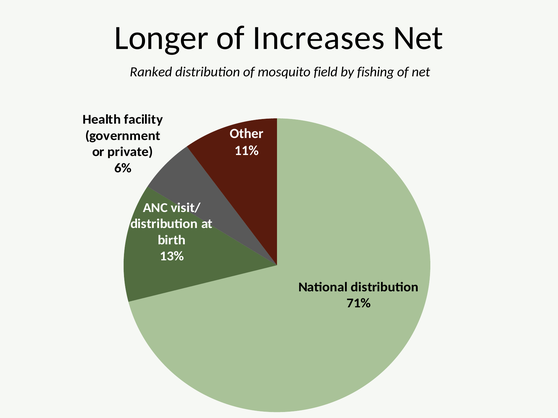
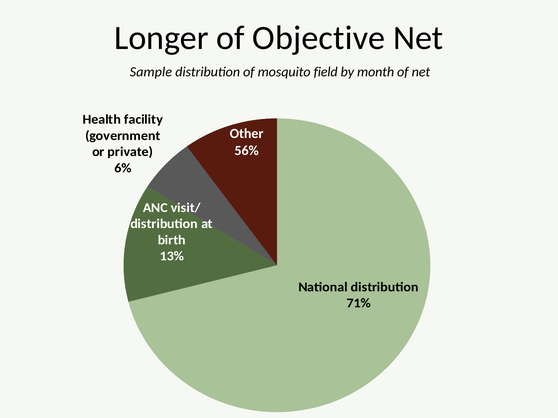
Increases: Increases -> Objective (319, 38)
Ranked: Ranked -> Sample (151, 72)
fishing: fishing -> month (376, 72)
11%: 11% -> 56% (247, 151)
